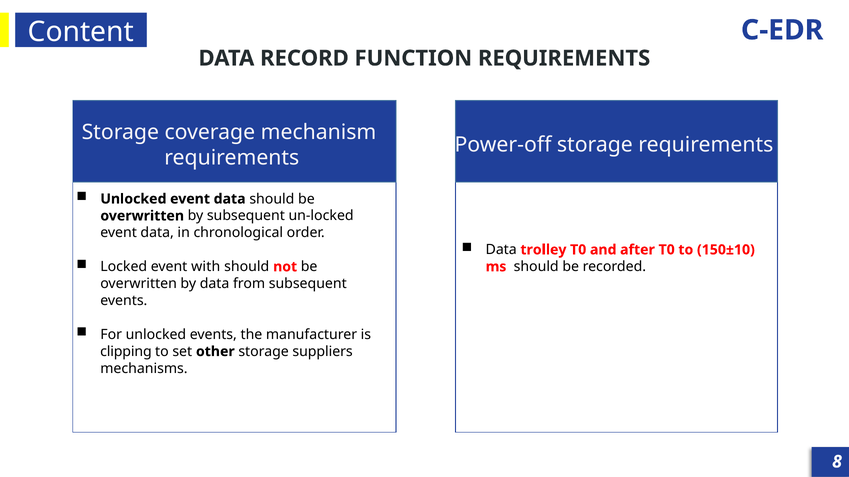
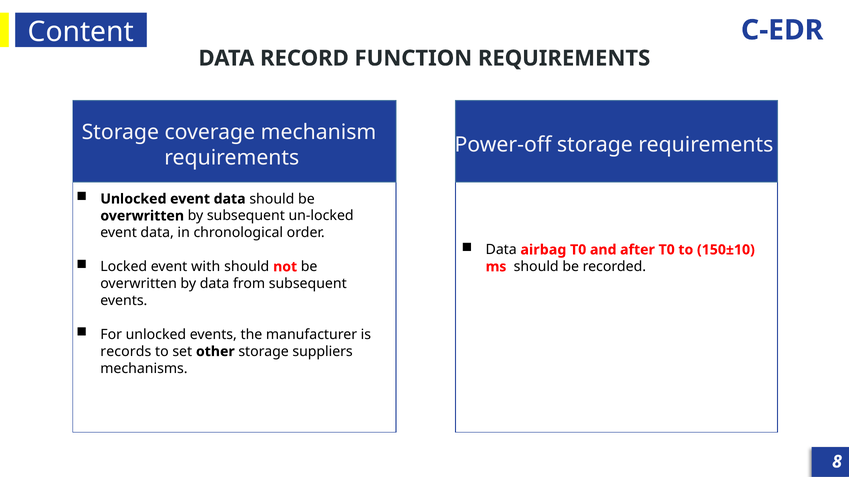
trolley: trolley -> airbag (543, 250)
clipping: clipping -> records (126, 352)
